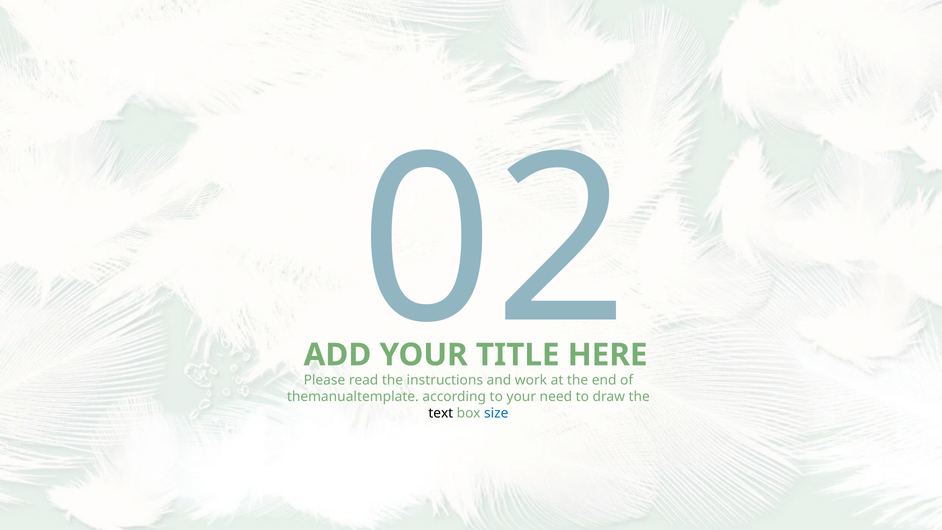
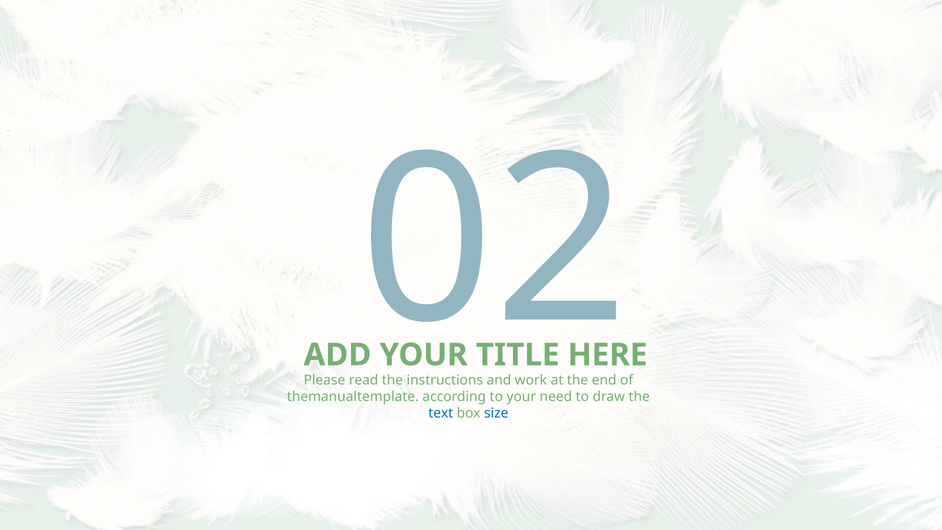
text colour: black -> blue (441, 413)
